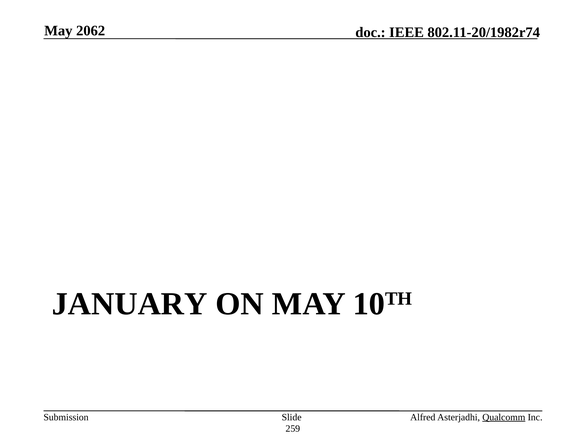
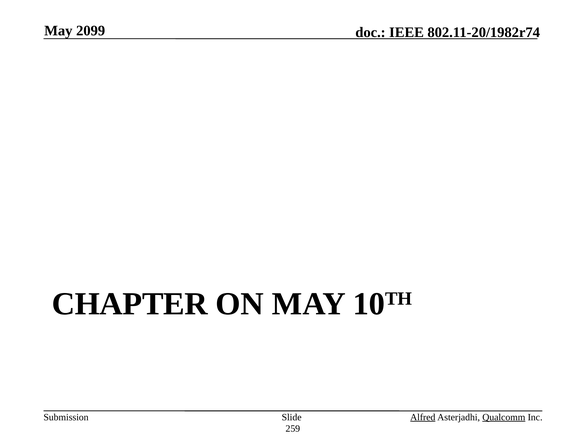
2062: 2062 -> 2099 (91, 31)
JANUARY: JANUARY -> CHAPTER (130, 305)
Alfred underline: none -> present (423, 418)
